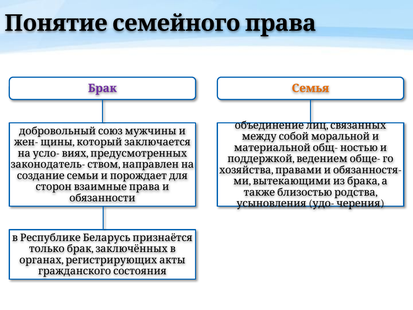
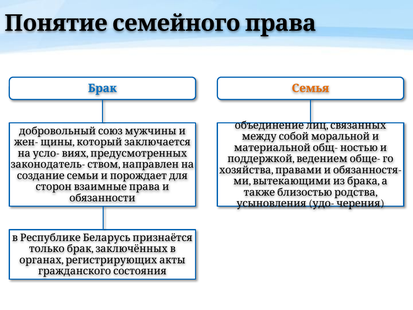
Брак colour: purple -> blue (102, 88)
